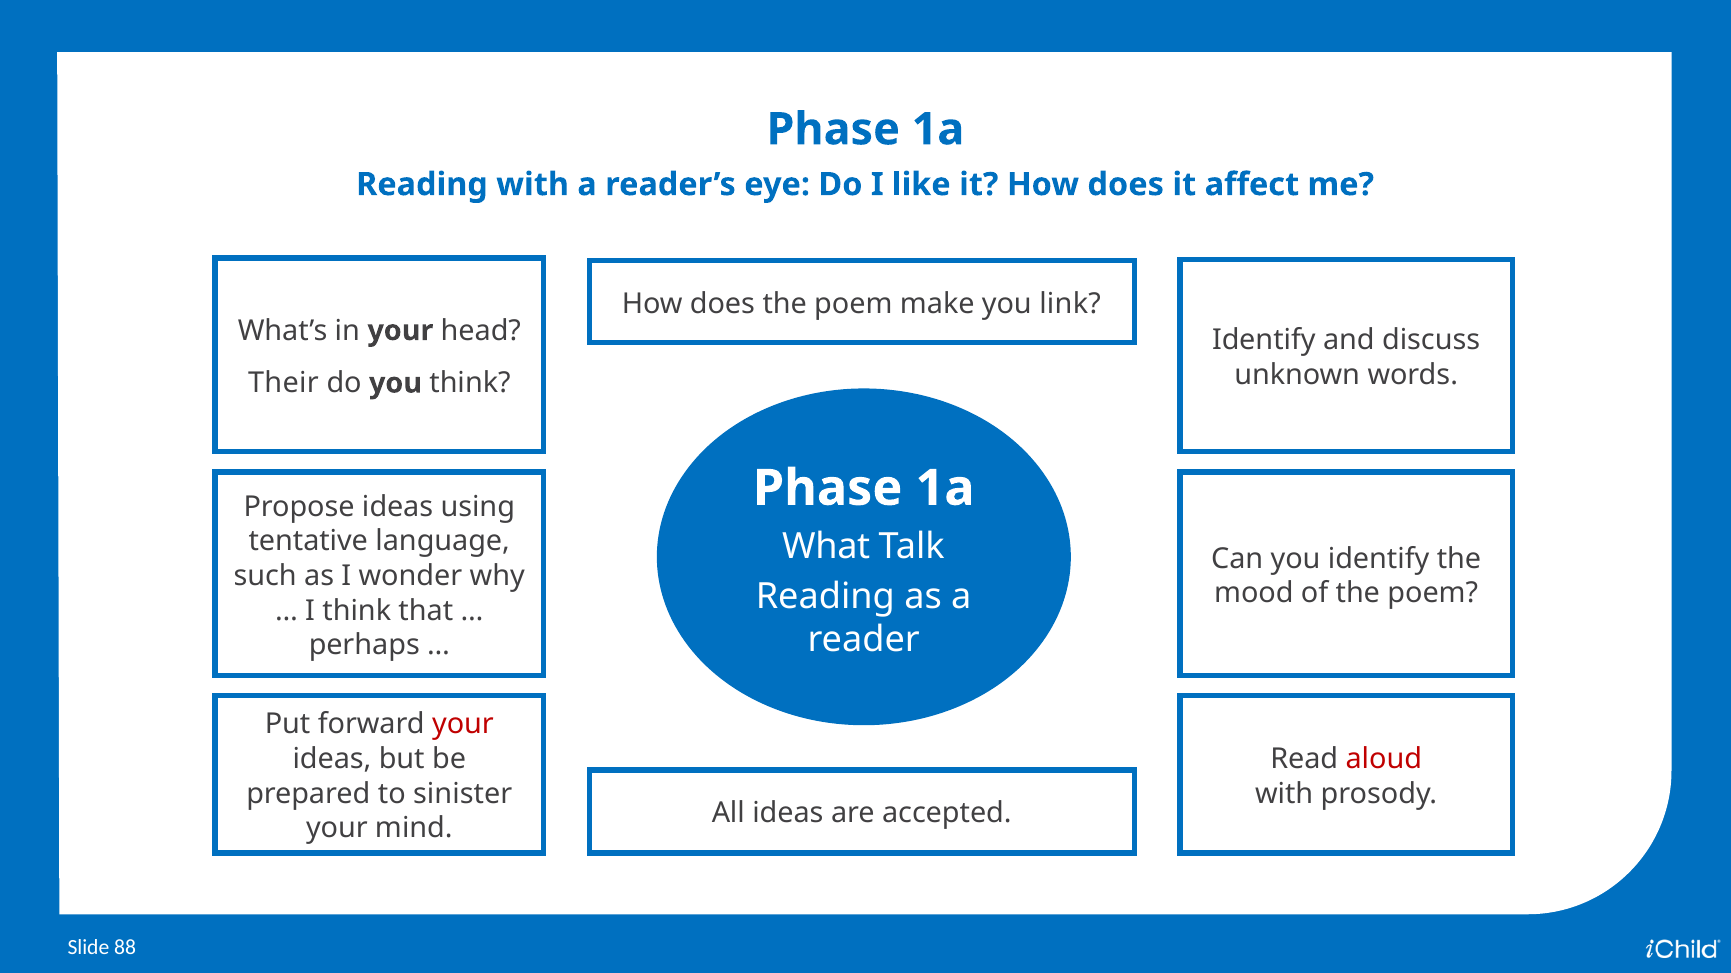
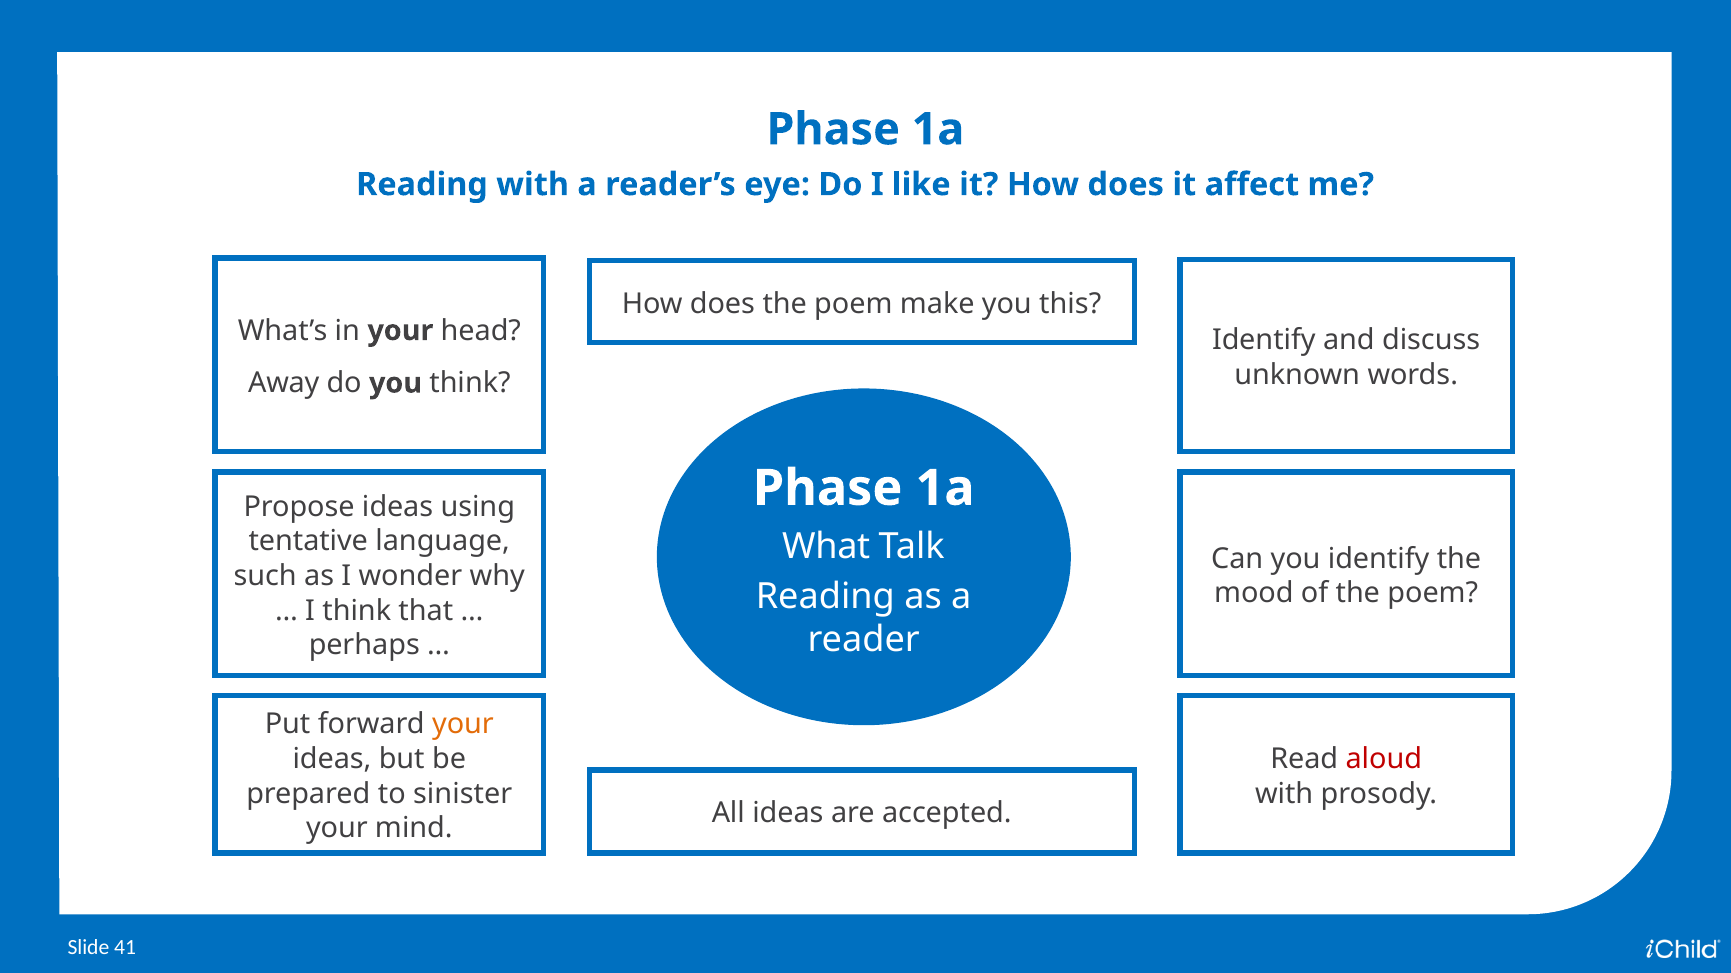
link: link -> this (1070, 304)
Their: Their -> Away (284, 383)
your colour: red -> orange (463, 725)
88: 88 -> 41 (125, 948)
